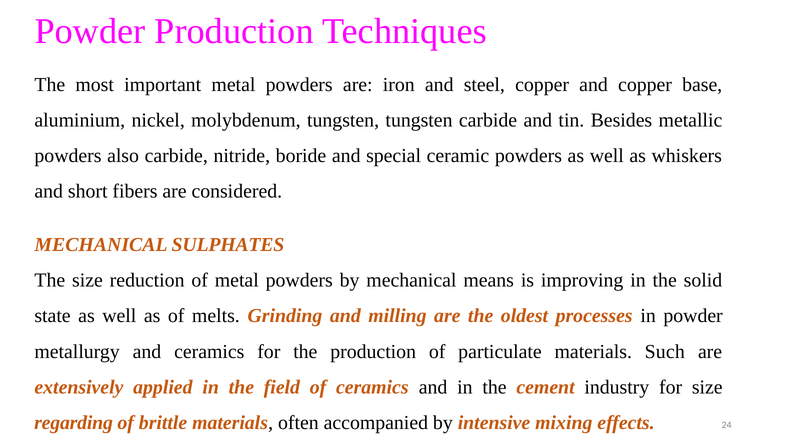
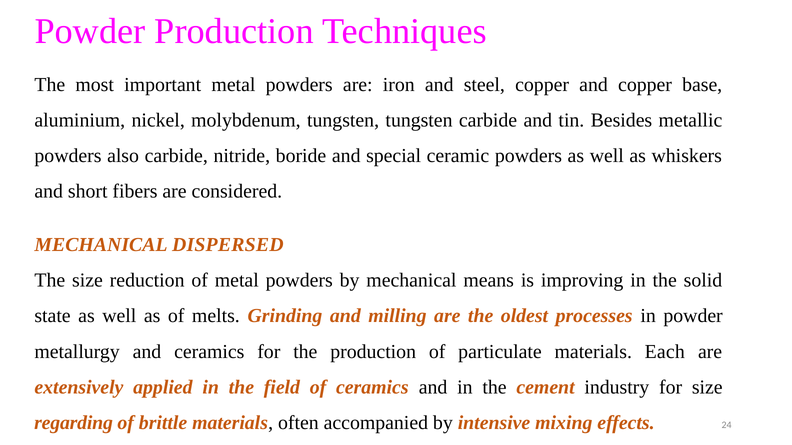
SULPHATES: SULPHATES -> DISPERSED (228, 245)
Such: Such -> Each (665, 352)
